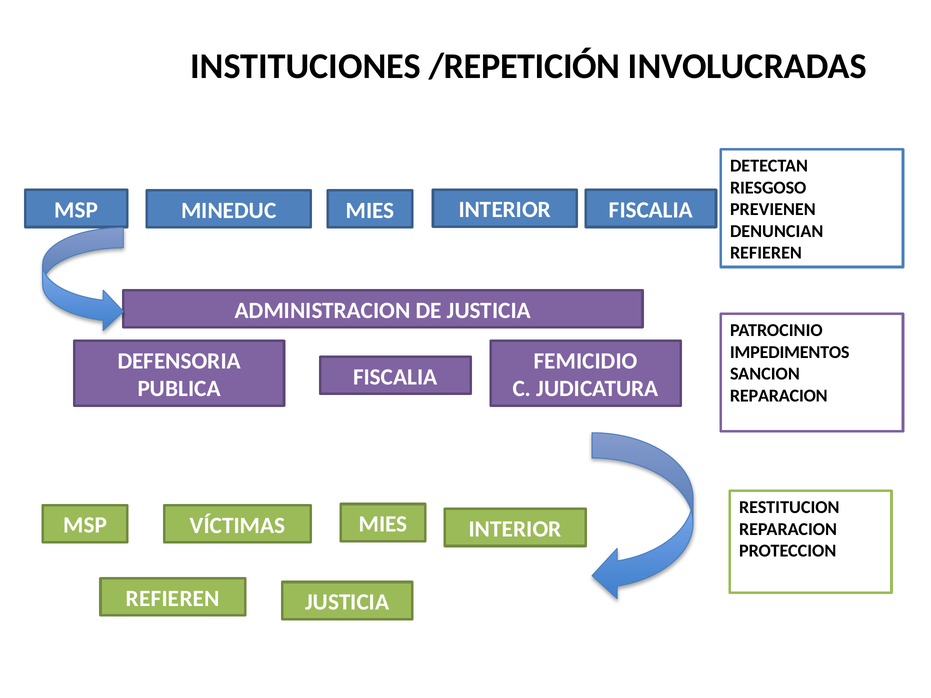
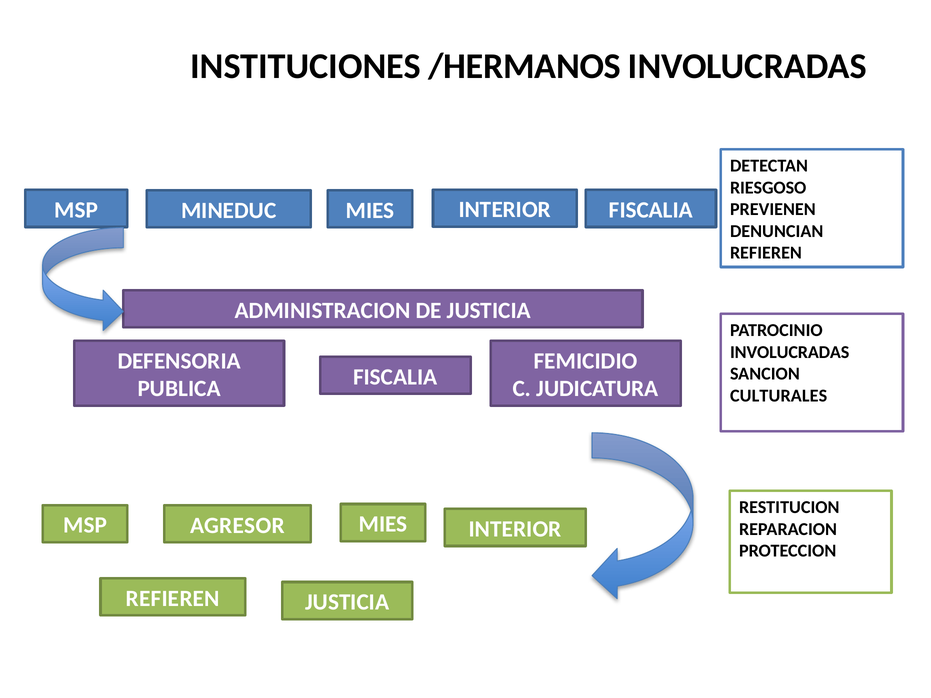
/REPETICIÓN: /REPETICIÓN -> /HERMANOS (525, 66)
IMPEDIMENTOS: IMPEDIMENTOS -> INVOLUCRADAS (790, 352)
REPARACION: REPARACION -> CULTURALES (779, 396)
VÍCTIMAS: VÍCTIMAS -> AGRESOR (237, 526)
